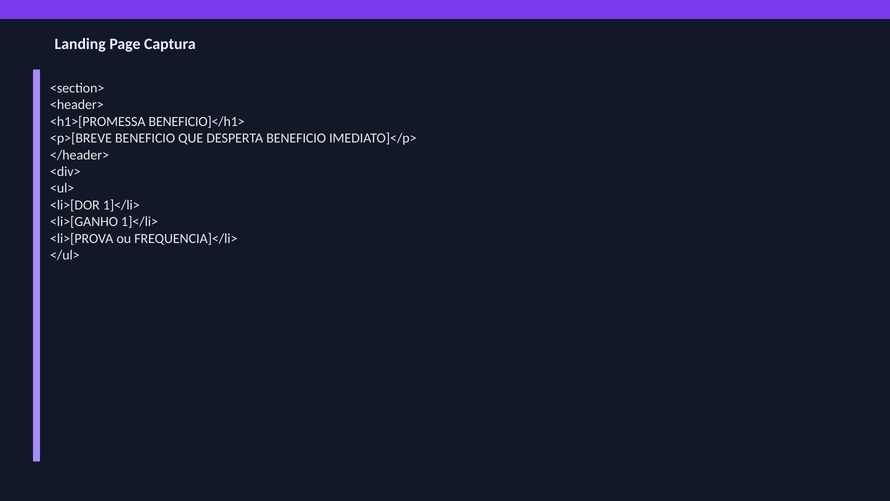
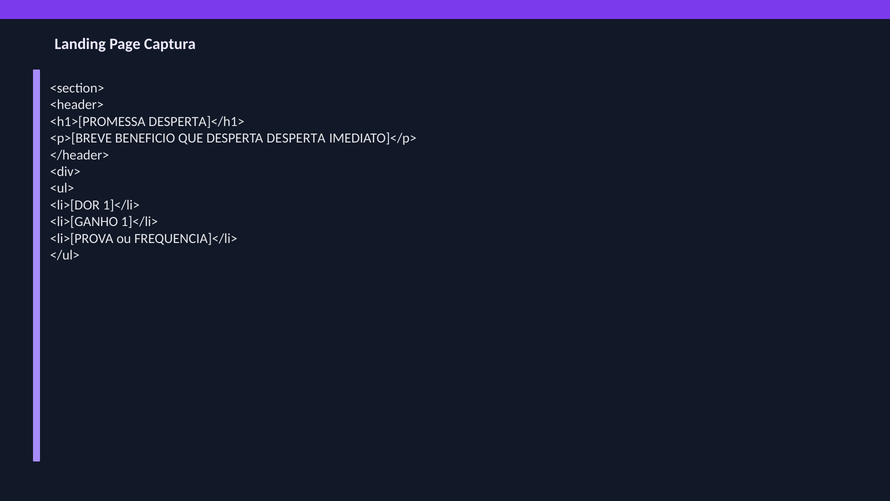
BENEFICIO]</h1>: BENEFICIO]</h1> -> DESPERTA]</h1> (197, 121)
DESPERTA BENEFICIO: BENEFICIO -> DESPERTA (296, 138)
